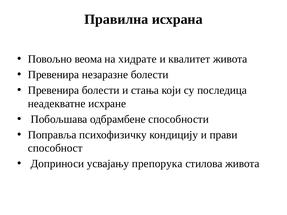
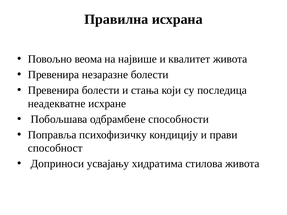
хидрате: хидрате -> највише (138, 59)
препорука: препорука -> хидратима (157, 164)
